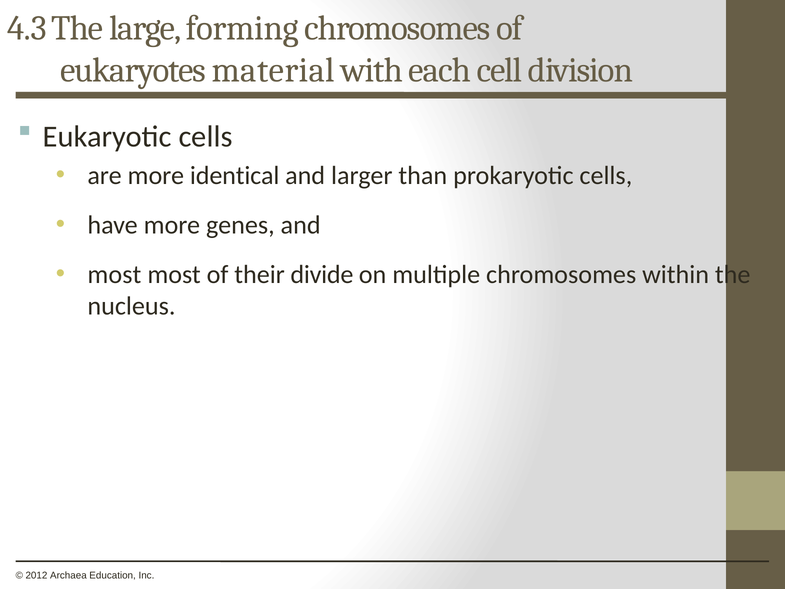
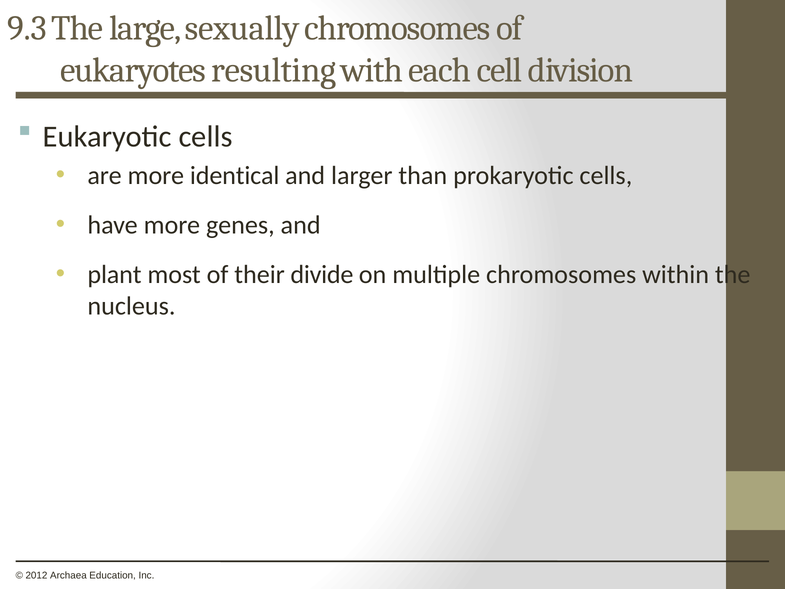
4.3: 4.3 -> 9.3 (27, 28)
forming: forming -> sexually (242, 28)
material: material -> resulting (274, 70)
most: most -> plant (114, 275)
